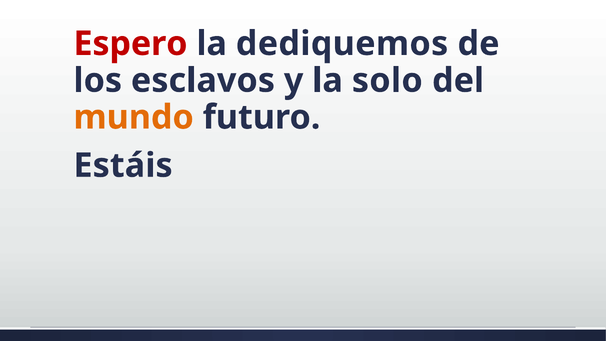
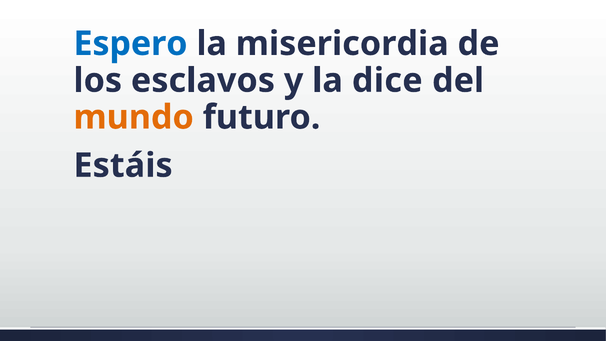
Espero colour: red -> blue (130, 44)
dediquemos: dediquemos -> misericordia (342, 44)
solo: solo -> dice (387, 81)
